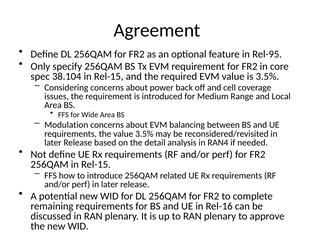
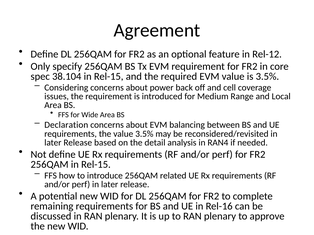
Rel-95: Rel-95 -> Rel-12 (267, 54)
Modulation: Modulation -> Declaration (66, 125)
